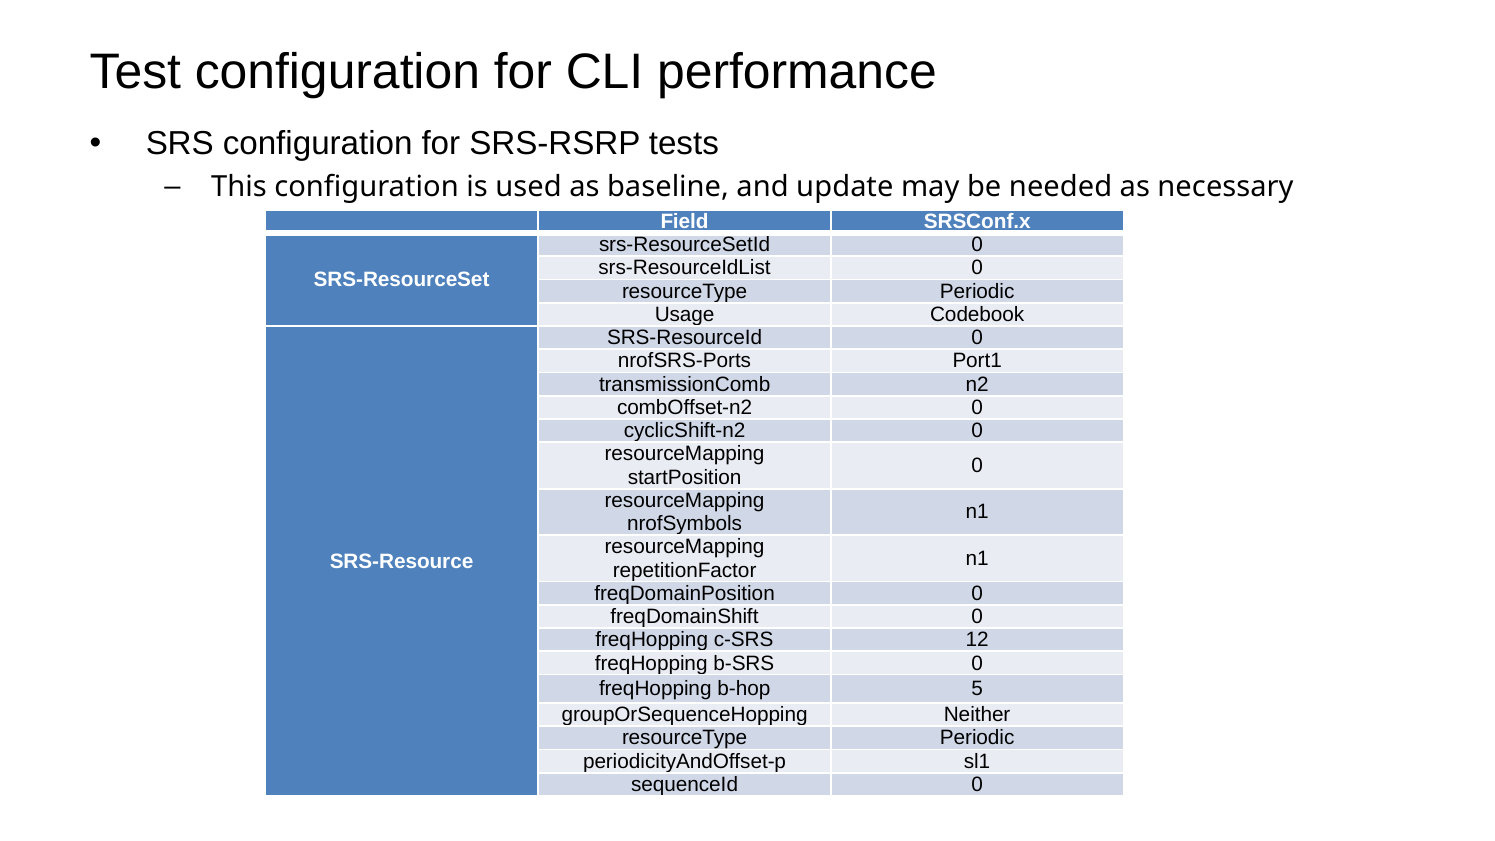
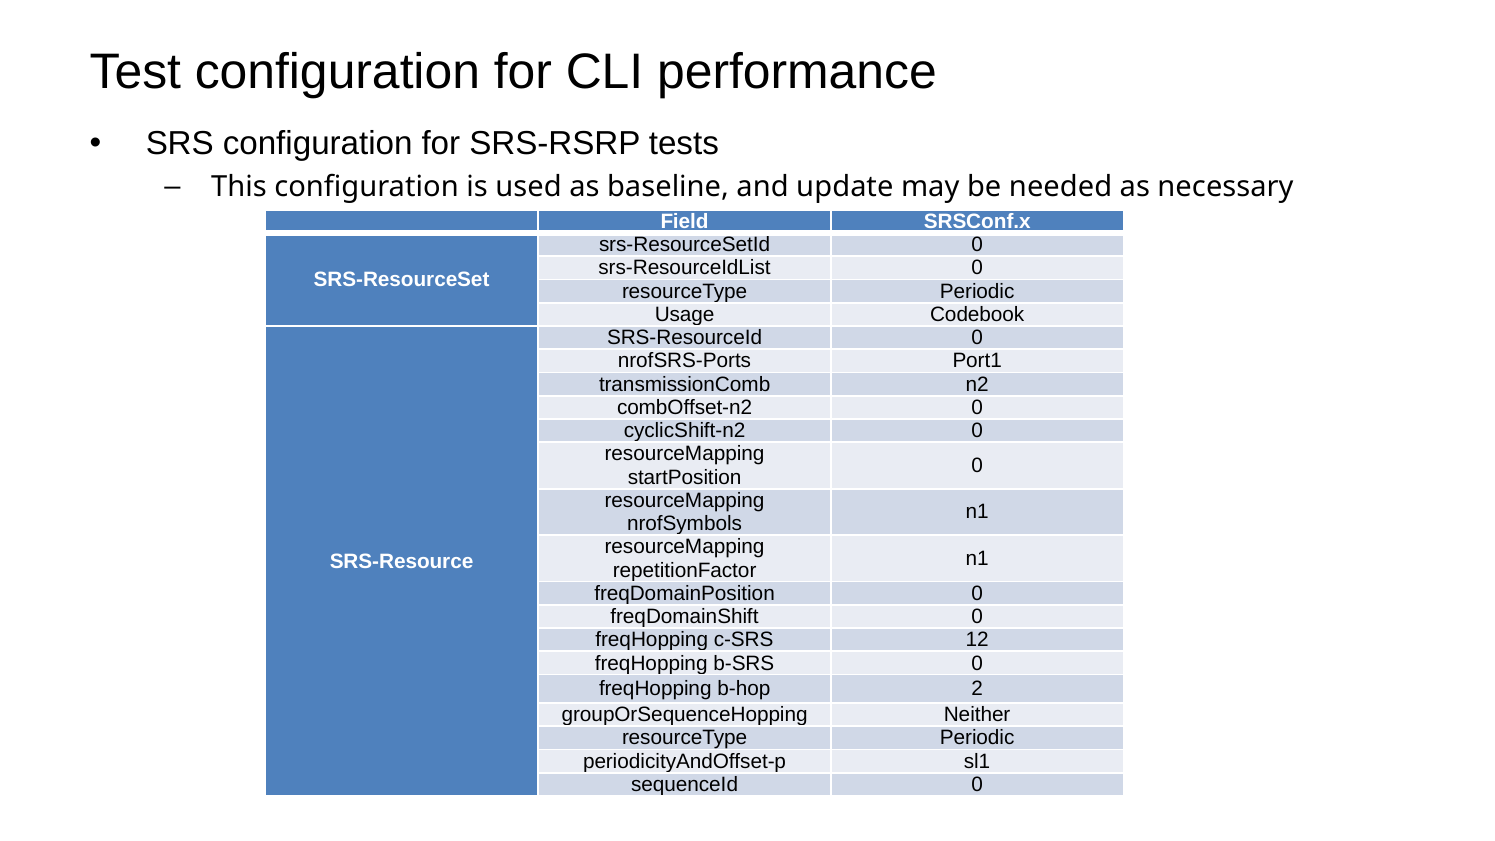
5: 5 -> 2 (977, 689)
